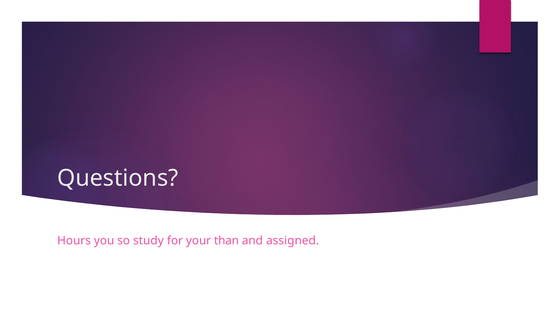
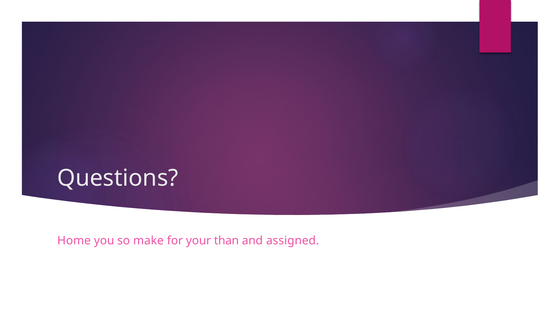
Hours: Hours -> Home (74, 241)
study: study -> make (148, 241)
